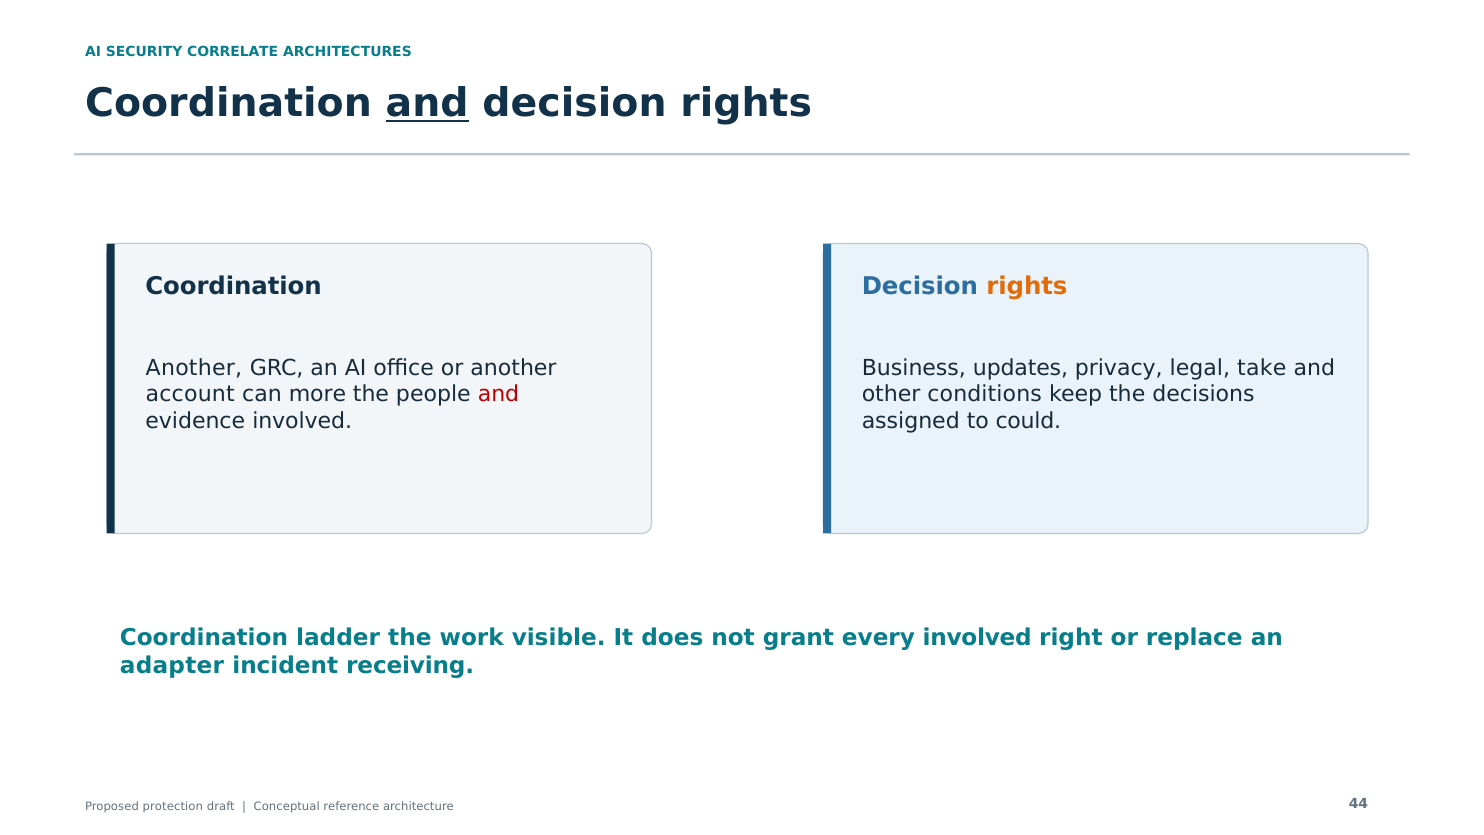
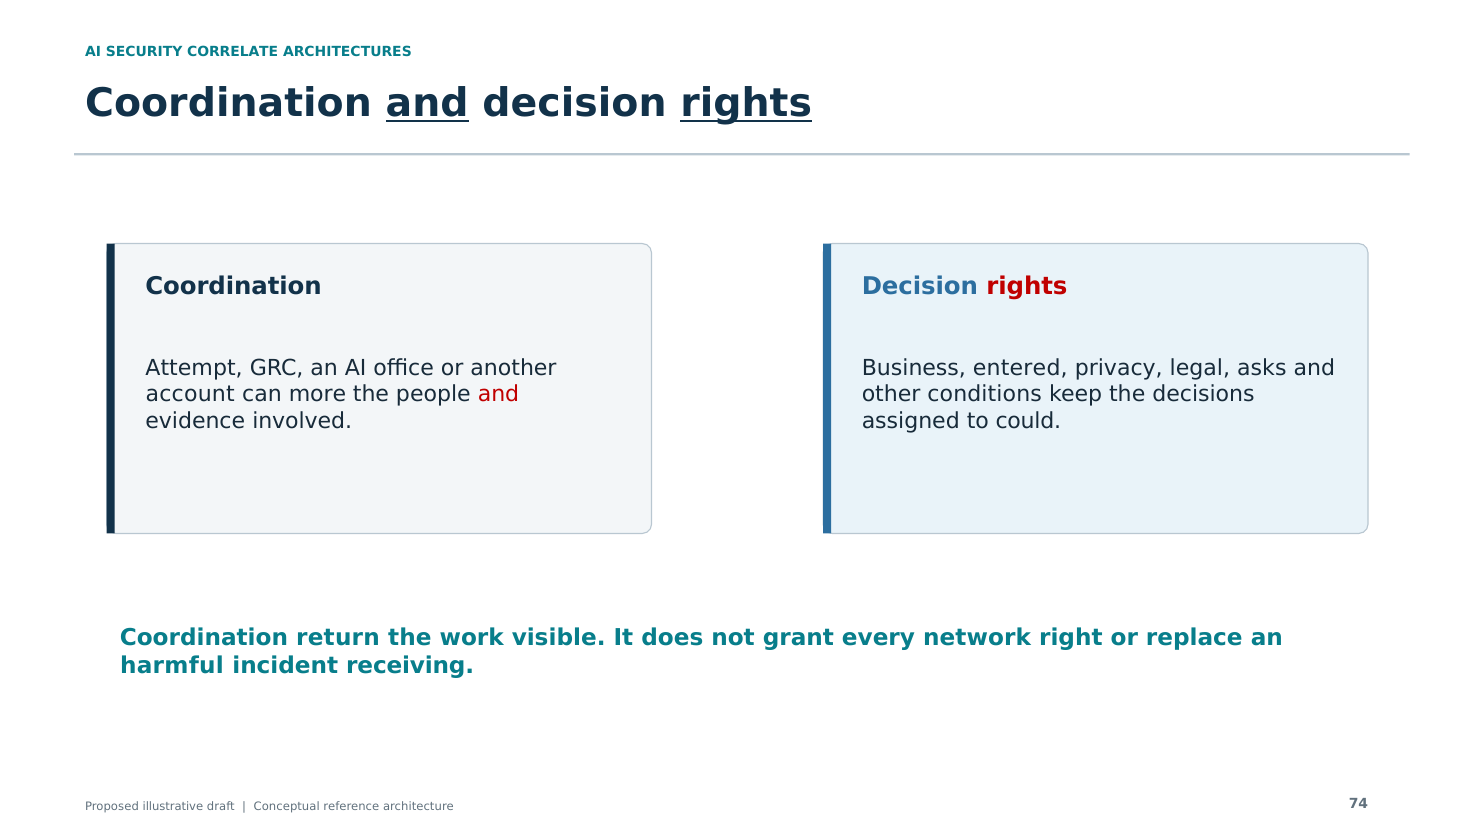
rights underline: none -> present (746, 104)
rights colour: orange -> red (1027, 286)
Another: Another -> Attempt (194, 368)
updates: updates -> entered (1020, 368)
take: take -> asks (1262, 368)
ladder: ladder -> return (338, 638)
every involved: involved -> network (977, 638)
adapter: adapter -> harmful (172, 666)
protection: protection -> illustrative (173, 806)
44: 44 -> 74 (1358, 803)
